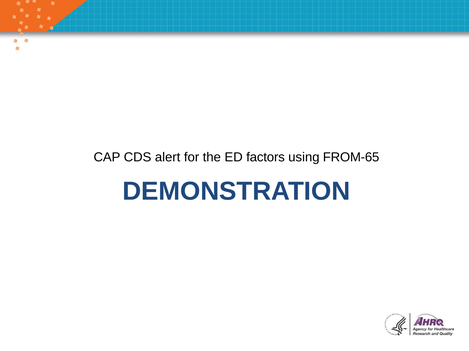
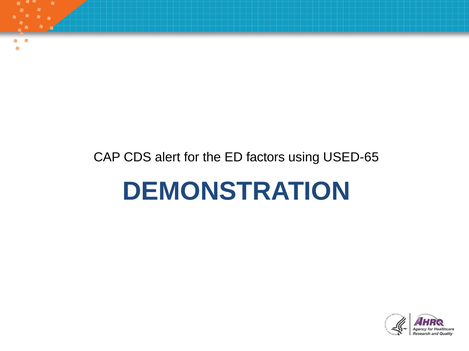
FROM-65: FROM-65 -> USED-65 (351, 158)
